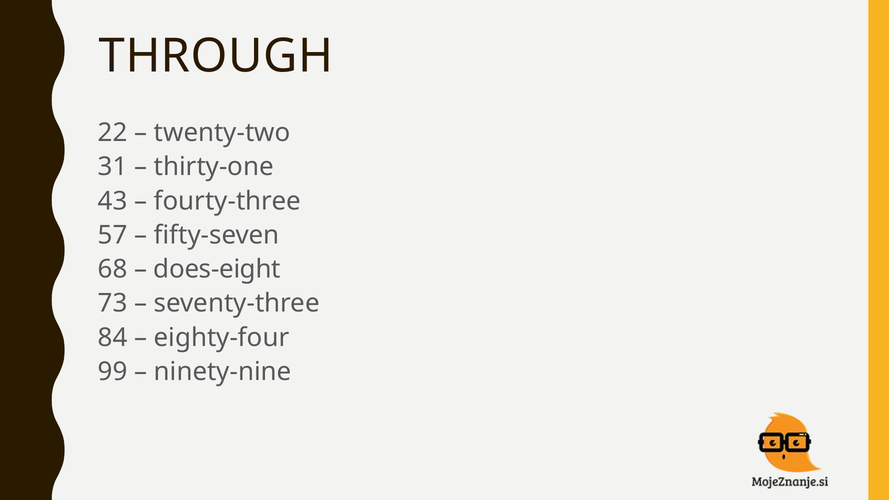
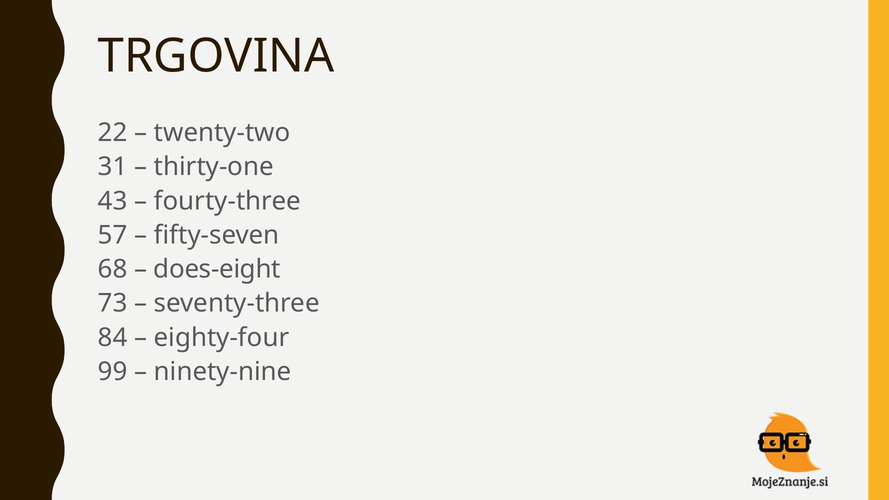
THROUGH: THROUGH -> TRGOVINA (216, 56)
